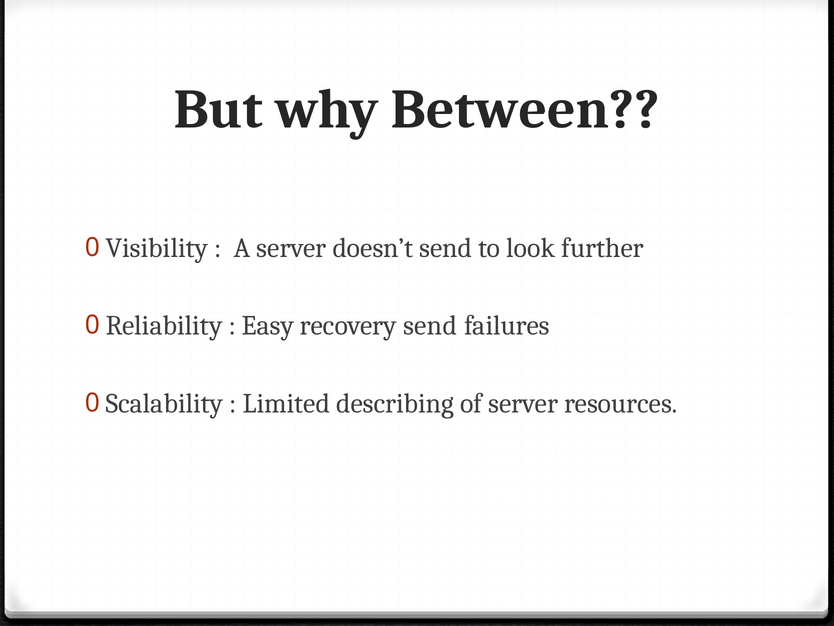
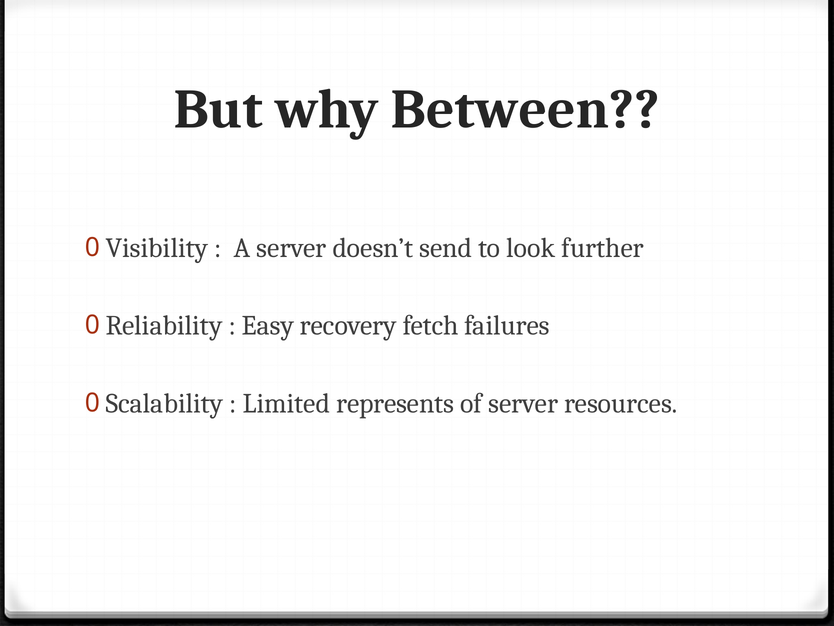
recovery send: send -> fetch (431, 325)
describing: describing -> represents (395, 403)
